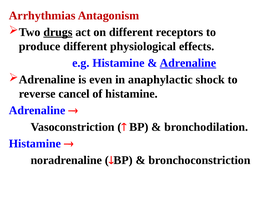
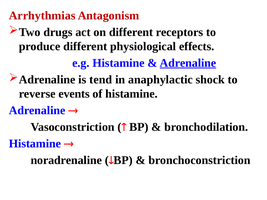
drugs underline: present -> none (58, 32)
even: even -> tend (101, 80)
cancel: cancel -> events (74, 94)
